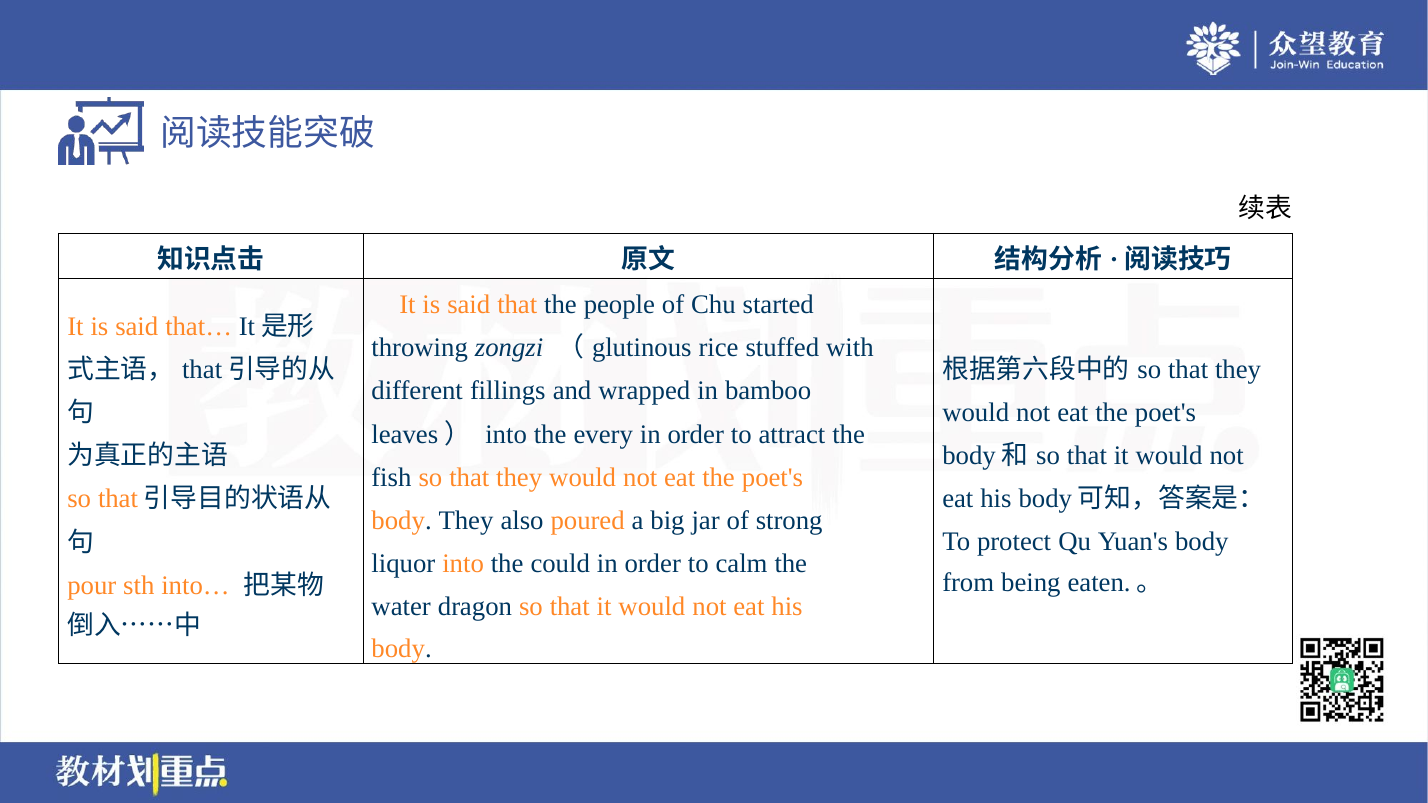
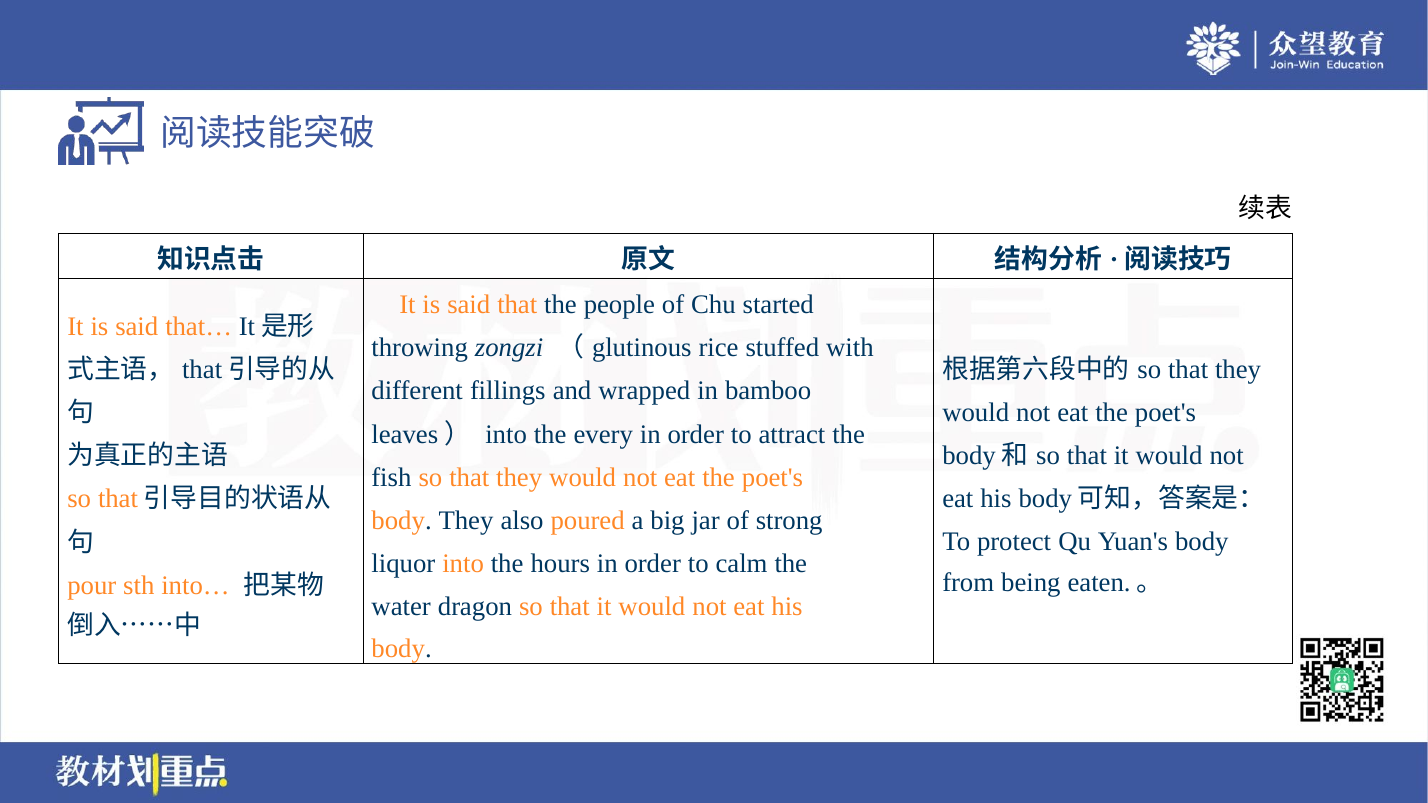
could: could -> hours (560, 564)
